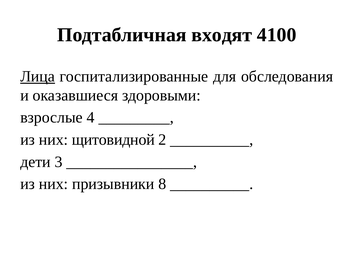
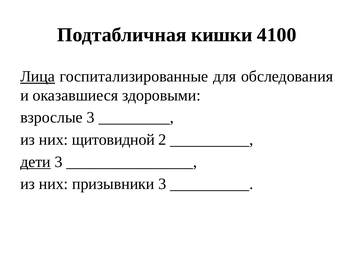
входят: входят -> кишки (222, 35)
взрослые 4: 4 -> 3 (91, 118)
дети underline: none -> present (35, 162)
призывники 8: 8 -> 3 (162, 184)
